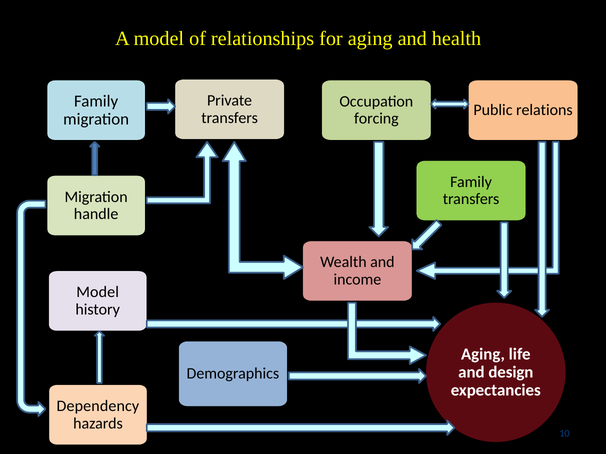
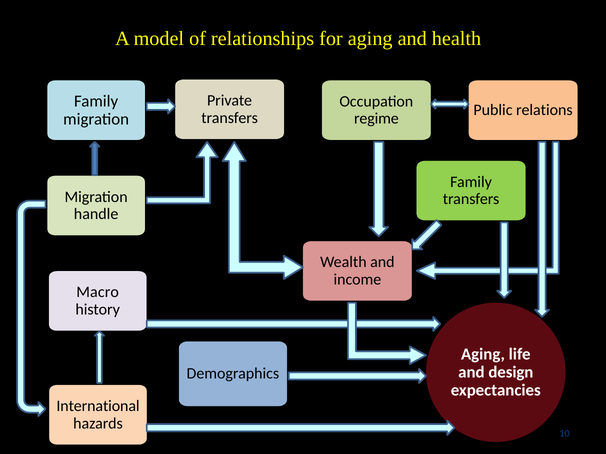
forcing: forcing -> regime (376, 119)
Model: Model -> Macro (98, 292)
Dependency: Dependency -> International (98, 406)
